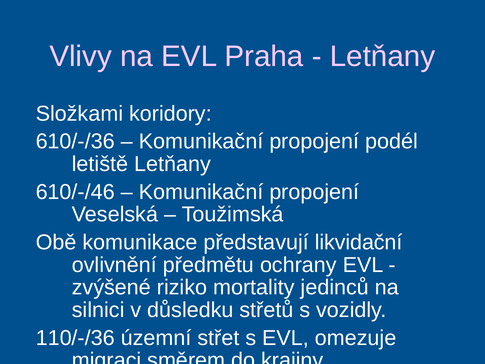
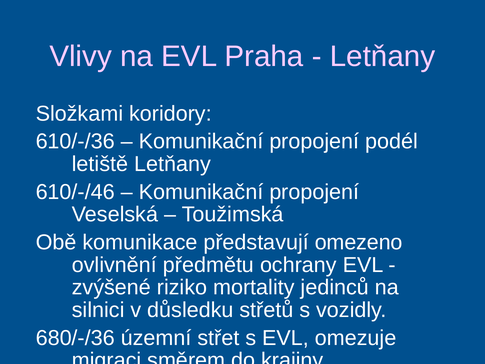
likvidační: likvidační -> omezeno (359, 242)
110/-/36: 110/-/36 -> 680/-/36 (75, 338)
